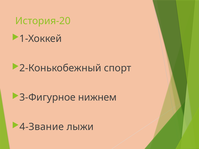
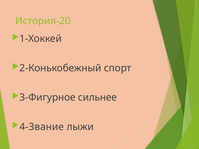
нижнем: нижнем -> сильнее (97, 98)
